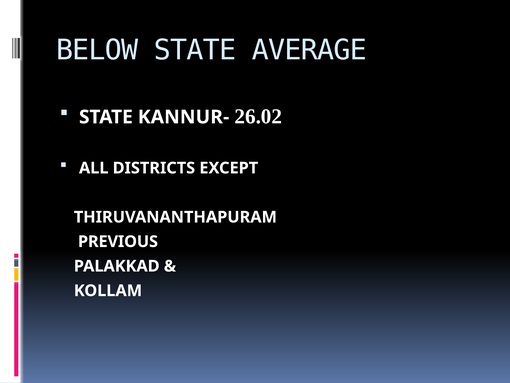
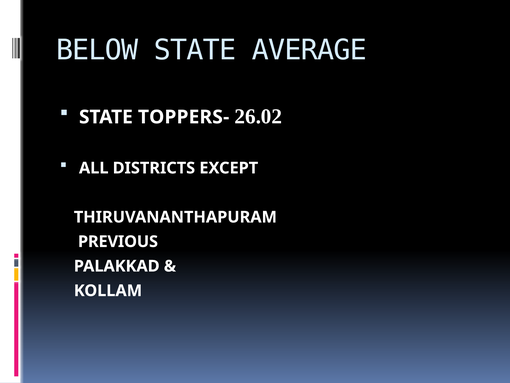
KANNUR-: KANNUR- -> TOPPERS- (184, 117)
